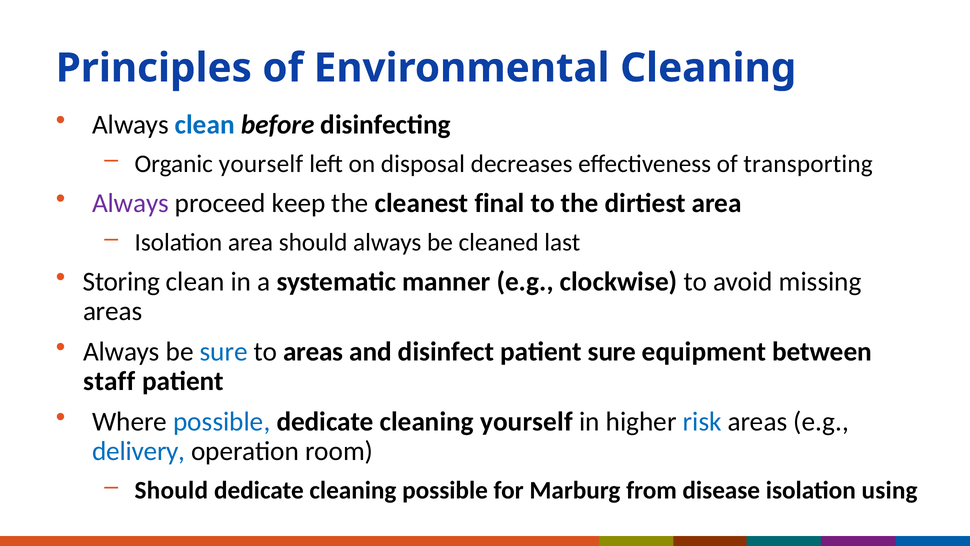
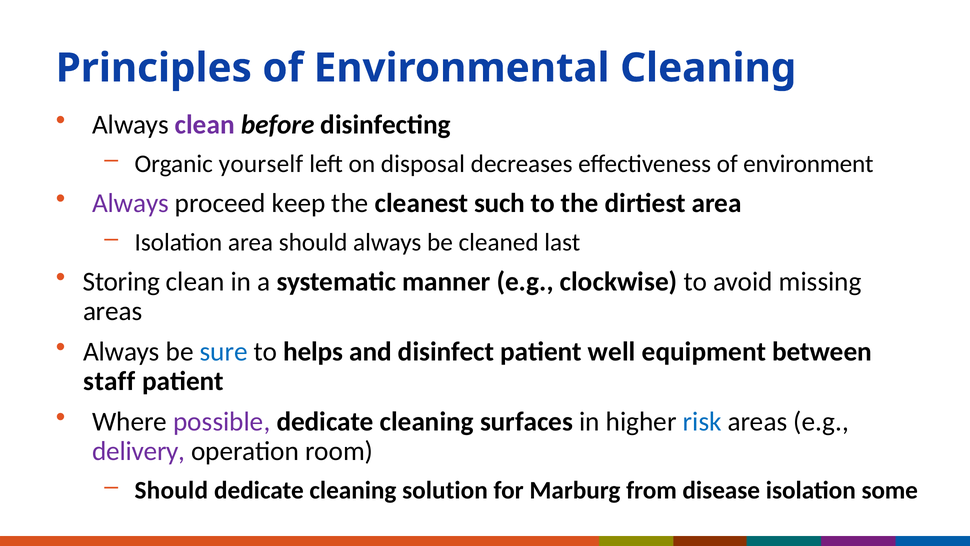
clean colour: blue -> purple (205, 125)
transporting: transporting -> environment (808, 164)
final: final -> such (500, 203)
to areas: areas -> helps (313, 352)
patient sure: sure -> well (612, 352)
possible colour: blue -> purple (222, 421)
cleaning yourself: yourself -> surfaces (527, 421)
delivery colour: blue -> purple (139, 451)
cleaning possible: possible -> solution (445, 490)
using: using -> some (890, 490)
